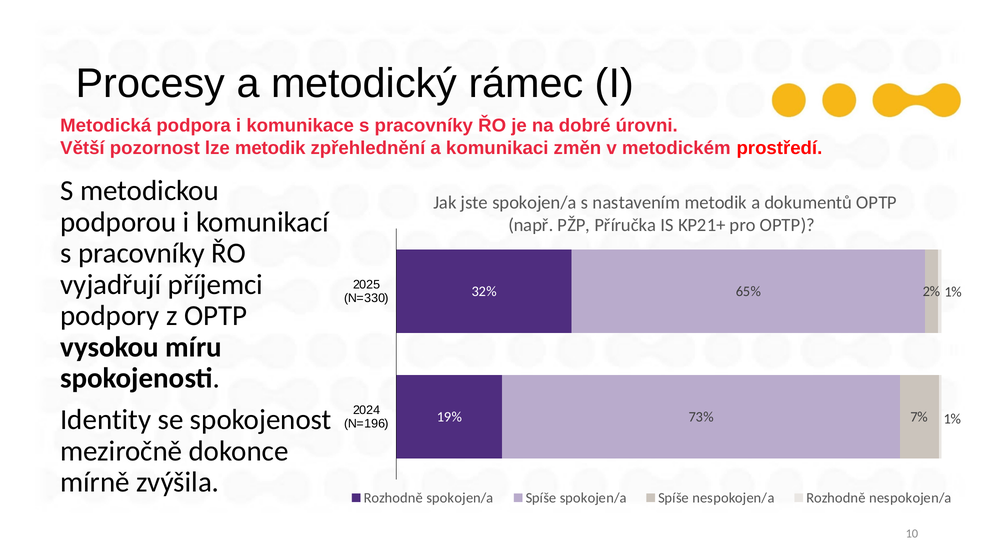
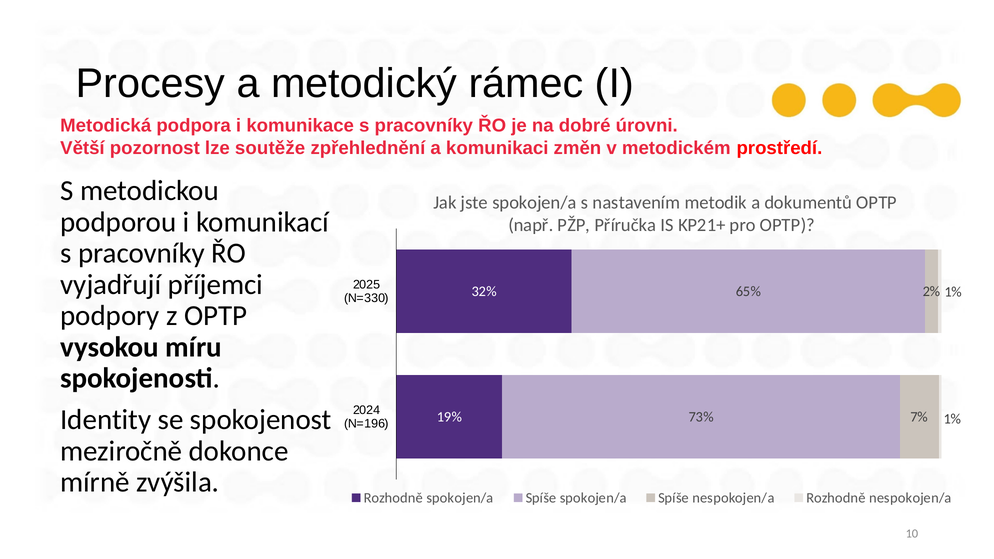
lze metodik: metodik -> soutěže (270, 148)
